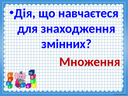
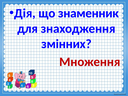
навчаєтеся: навчаєтеся -> знаменник (88, 13)
